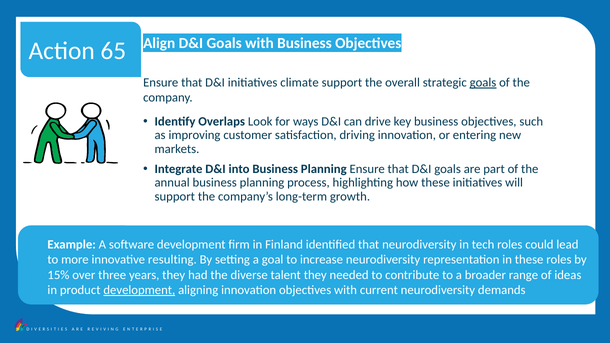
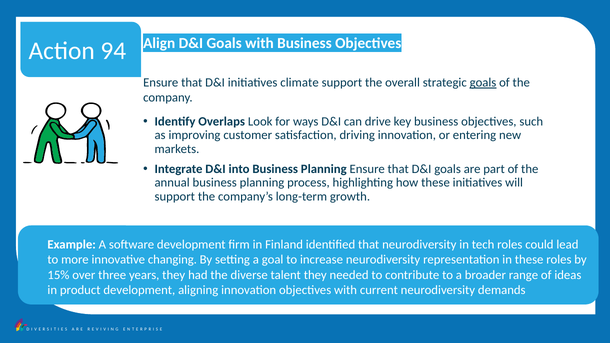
65: 65 -> 94 (113, 51)
resulting: resulting -> changing (172, 260)
development underline: present -> none (139, 290)
